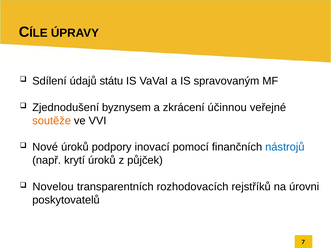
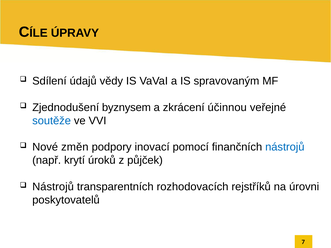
státu: státu -> vědy (111, 81)
soutěže colour: orange -> blue (52, 121)
Nové úroků: úroků -> změn (75, 147)
Novelou: Novelou -> Nástrojů (53, 187)
